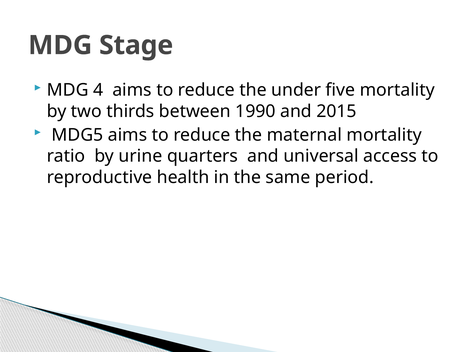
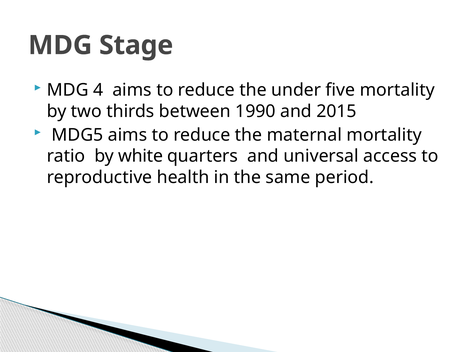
urine: urine -> white (141, 156)
